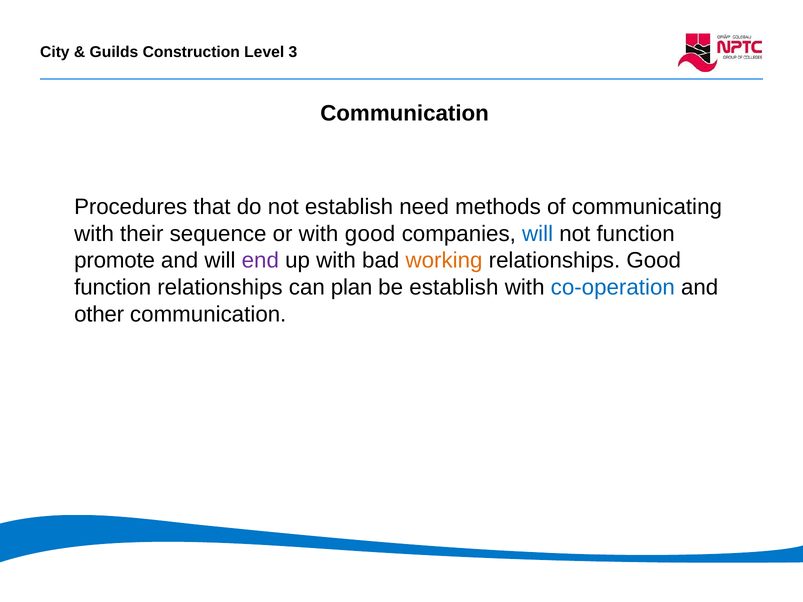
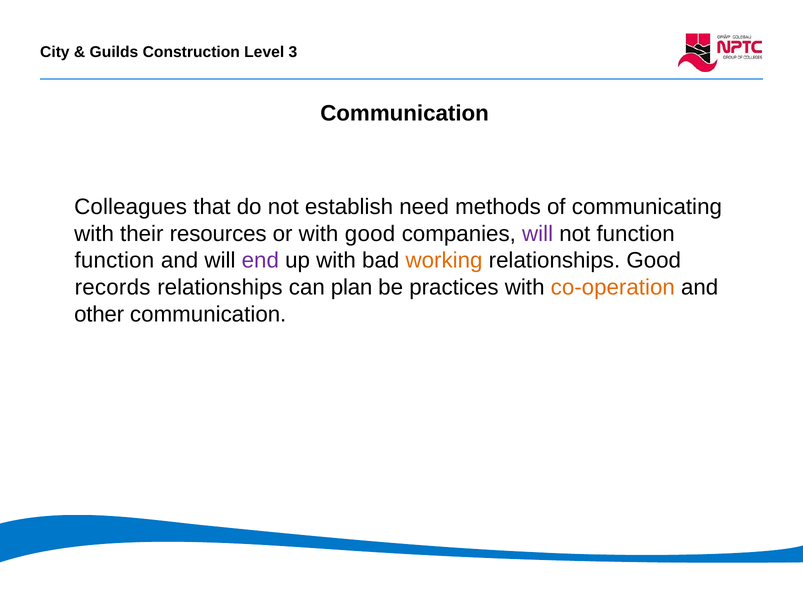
Procedures: Procedures -> Colleagues (131, 207)
sequence: sequence -> resources (218, 234)
will colour: blue -> purple (538, 234)
promote: promote -> function (114, 261)
function: function -> records (113, 287)
be establish: establish -> practices (454, 287)
co-operation colour: blue -> orange (613, 287)
